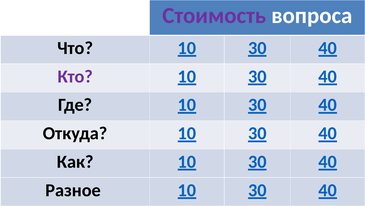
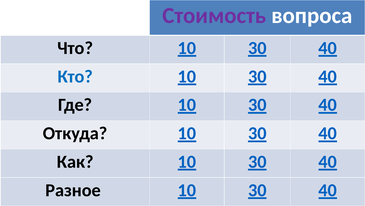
Кто colour: purple -> blue (75, 76)
